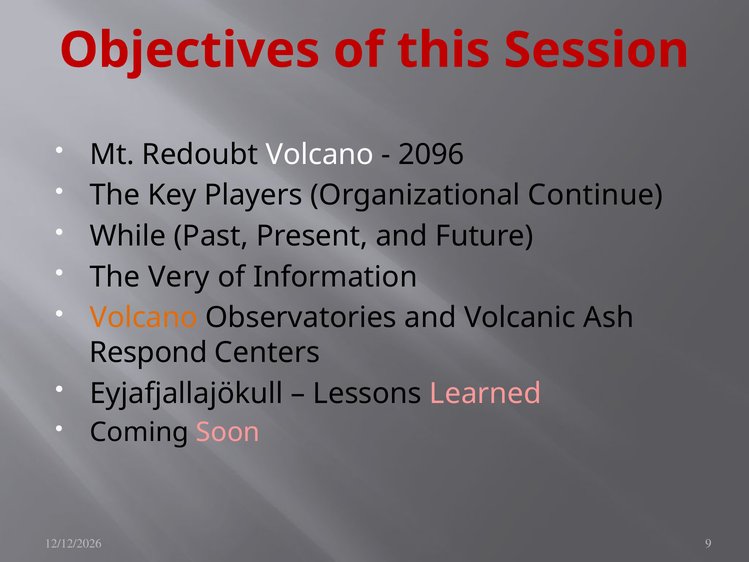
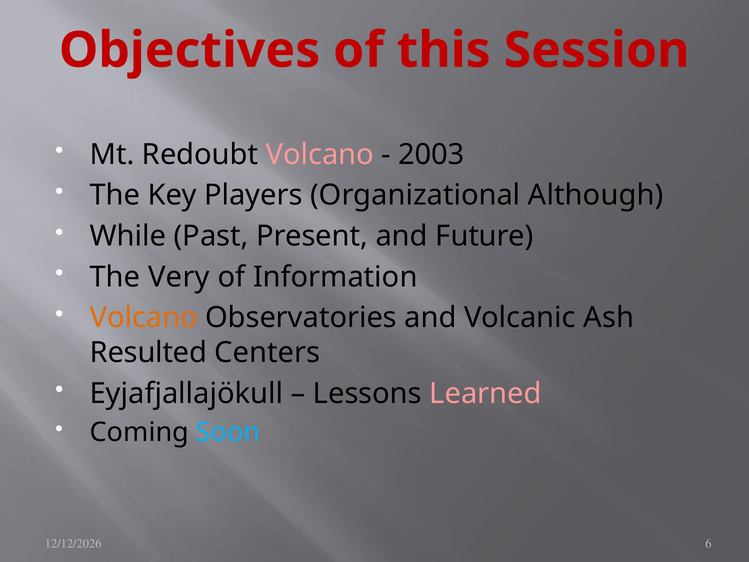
Volcano colour: white -> pink (320, 154)
2096: 2096 -> 2003 (431, 154)
Continue: Continue -> Although (596, 195)
Respond: Respond -> Resulted (148, 353)
Soon colour: pink -> light blue (228, 432)
9: 9 -> 6 (708, 543)
